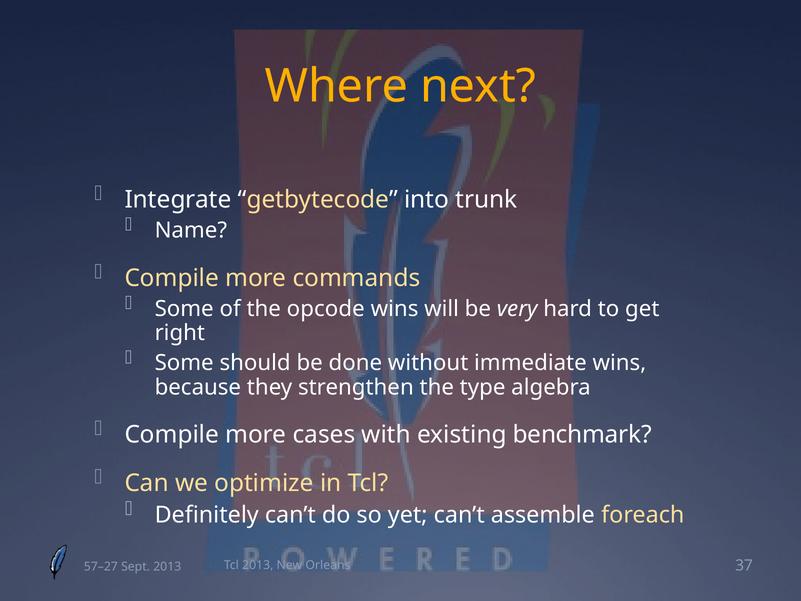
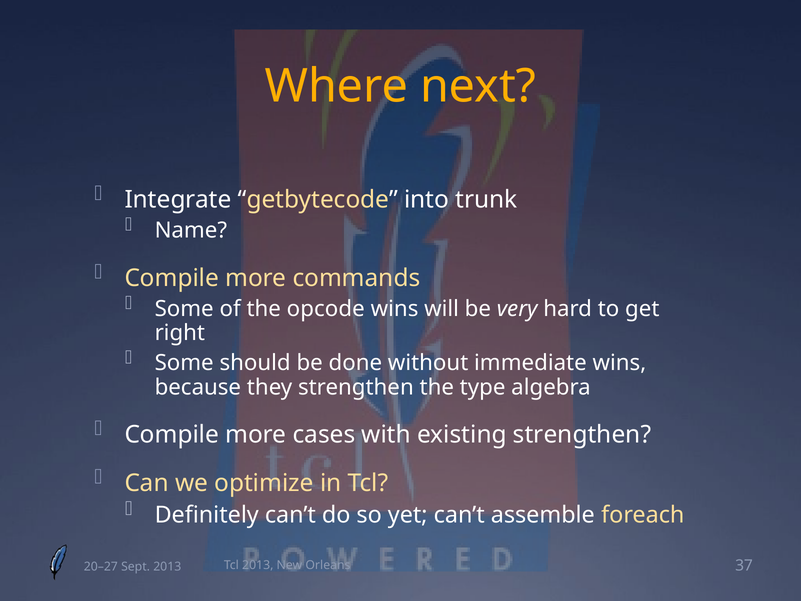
existing benchmark: benchmark -> strengthen (582, 435)
57–27: 57–27 -> 20–27 (101, 567)
